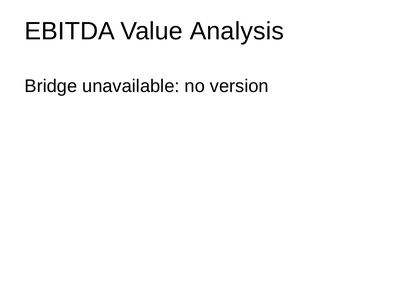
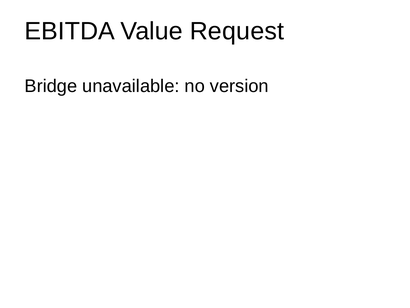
Analysis: Analysis -> Request (237, 31)
